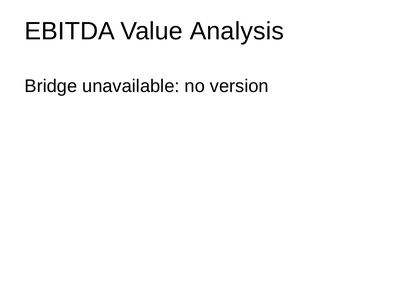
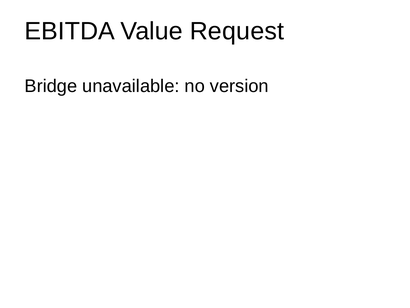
Analysis: Analysis -> Request (237, 31)
